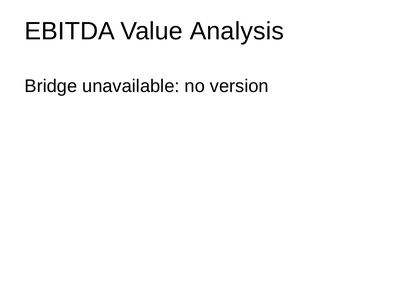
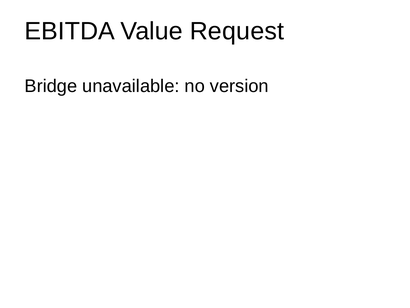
Analysis: Analysis -> Request (237, 31)
